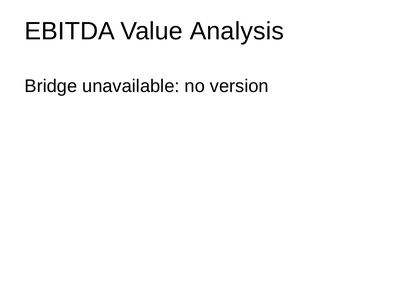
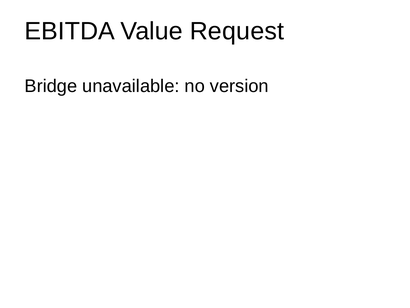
Analysis: Analysis -> Request (237, 31)
